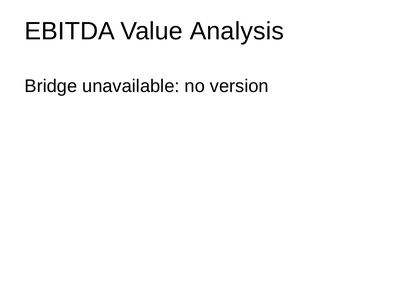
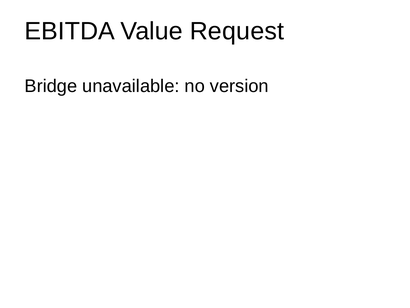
Analysis: Analysis -> Request (237, 31)
